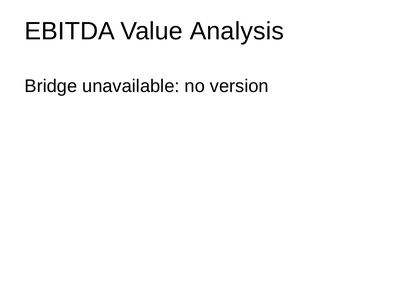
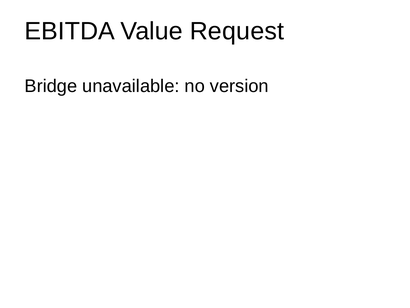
Analysis: Analysis -> Request (237, 31)
